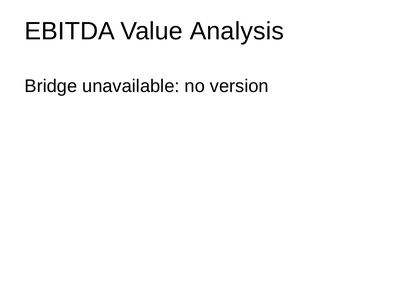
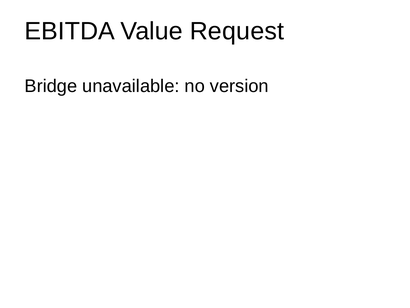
Analysis: Analysis -> Request (237, 31)
